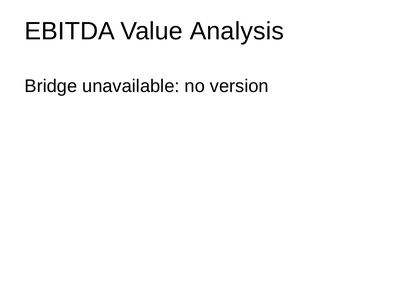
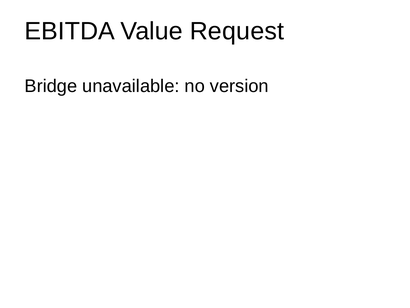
Analysis: Analysis -> Request (237, 31)
